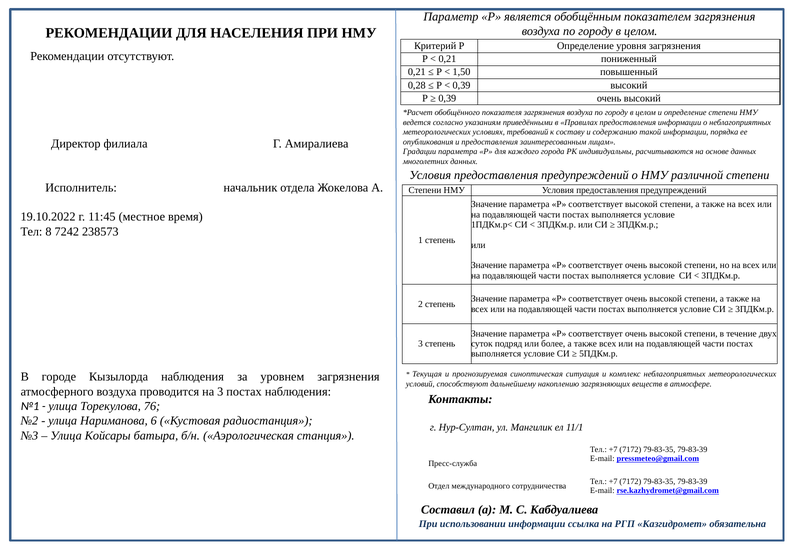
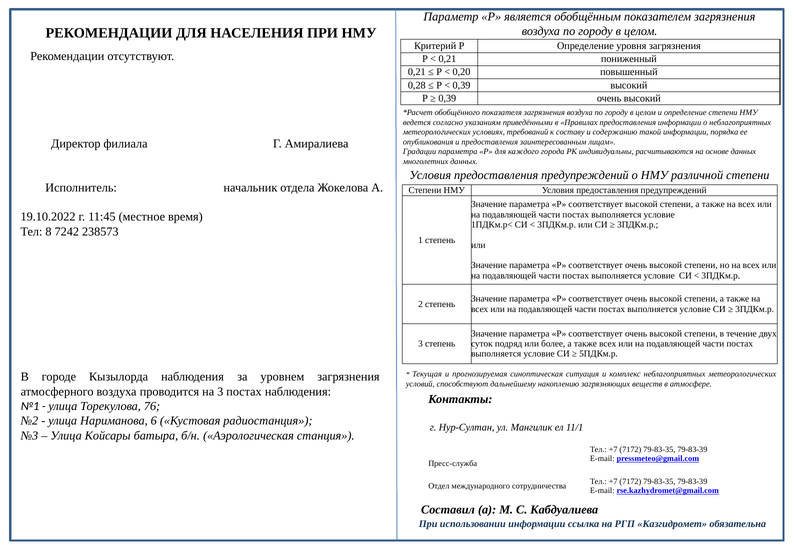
1,50: 1,50 -> 0,20 (462, 72)
